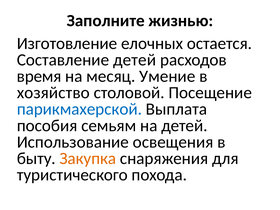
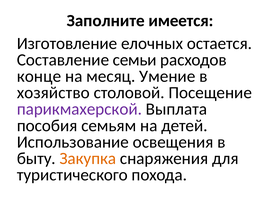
жизнью: жизнью -> имеется (181, 21)
Составление детей: детей -> семьи (135, 60)
время: время -> конце (39, 76)
парикмахерской colour: blue -> purple (79, 109)
